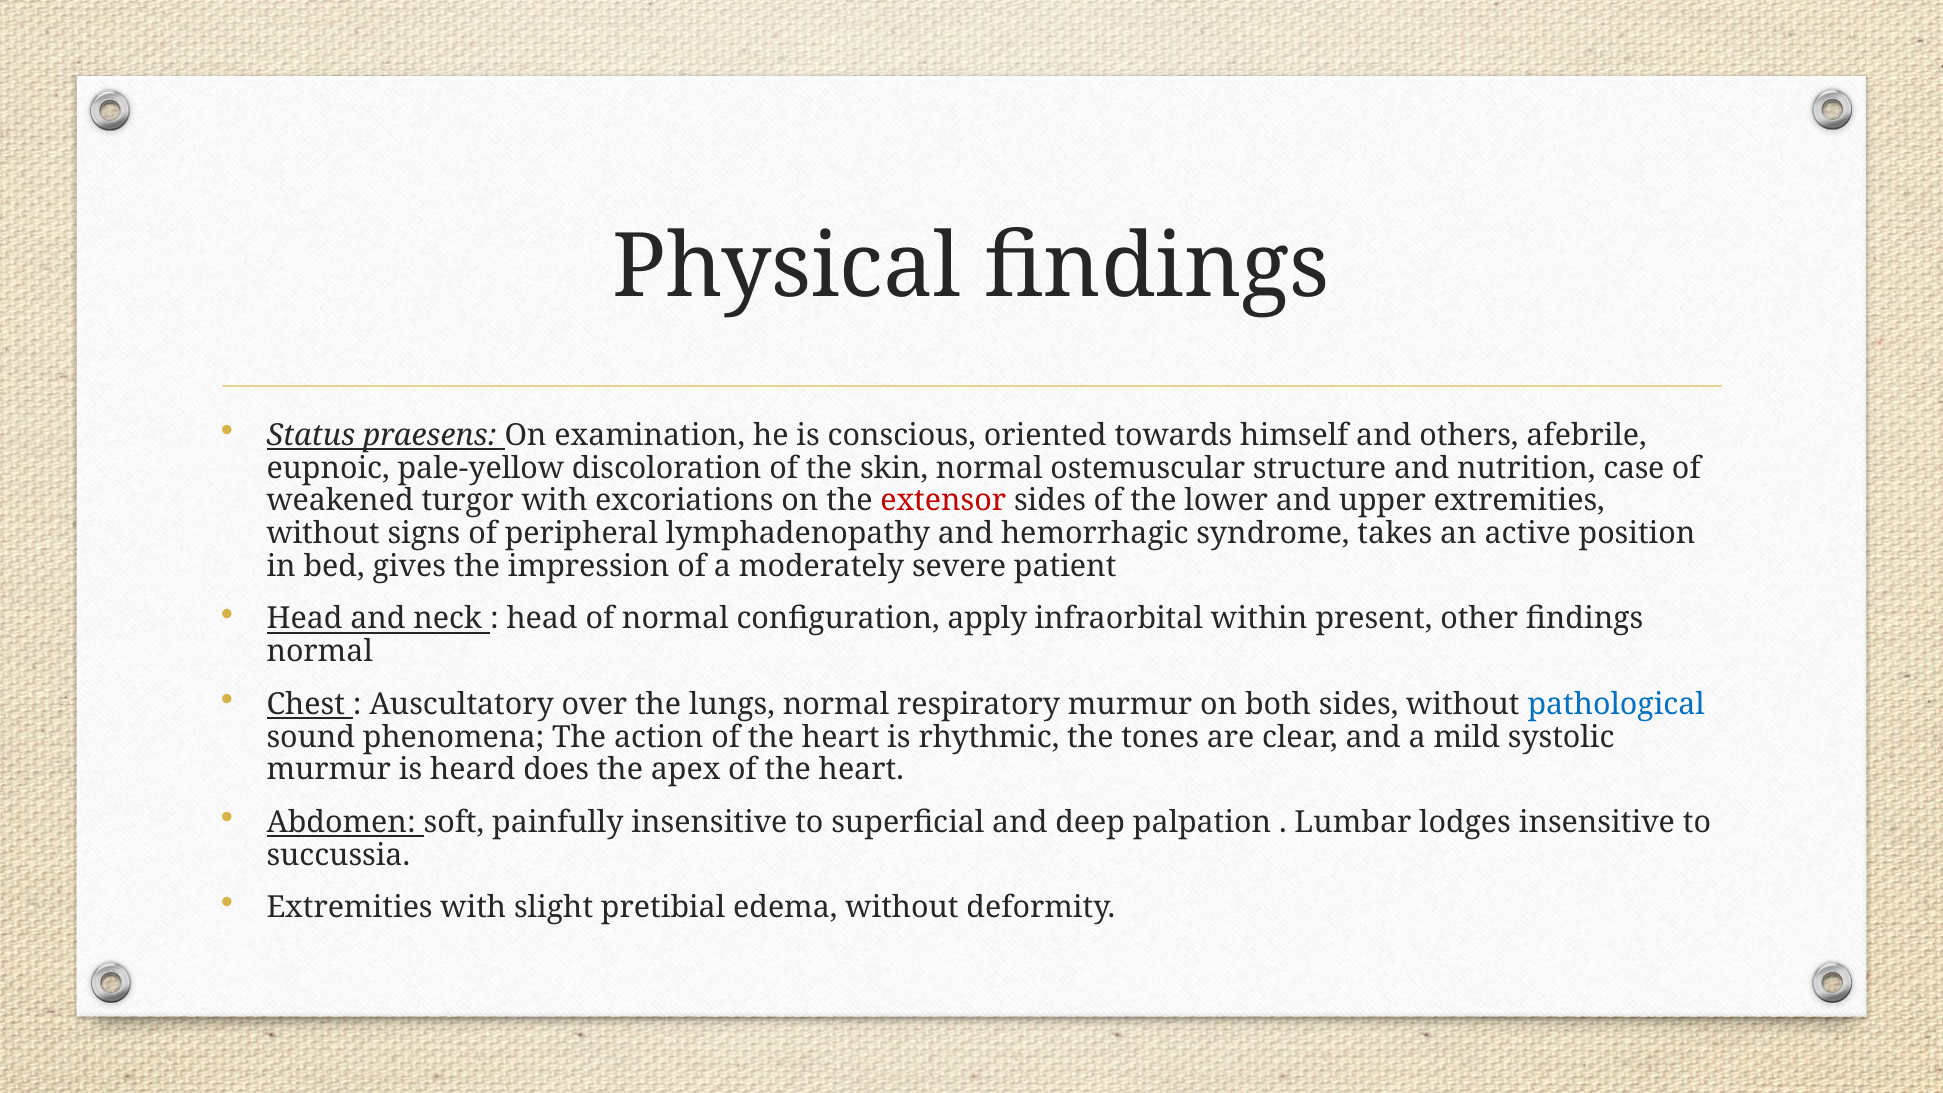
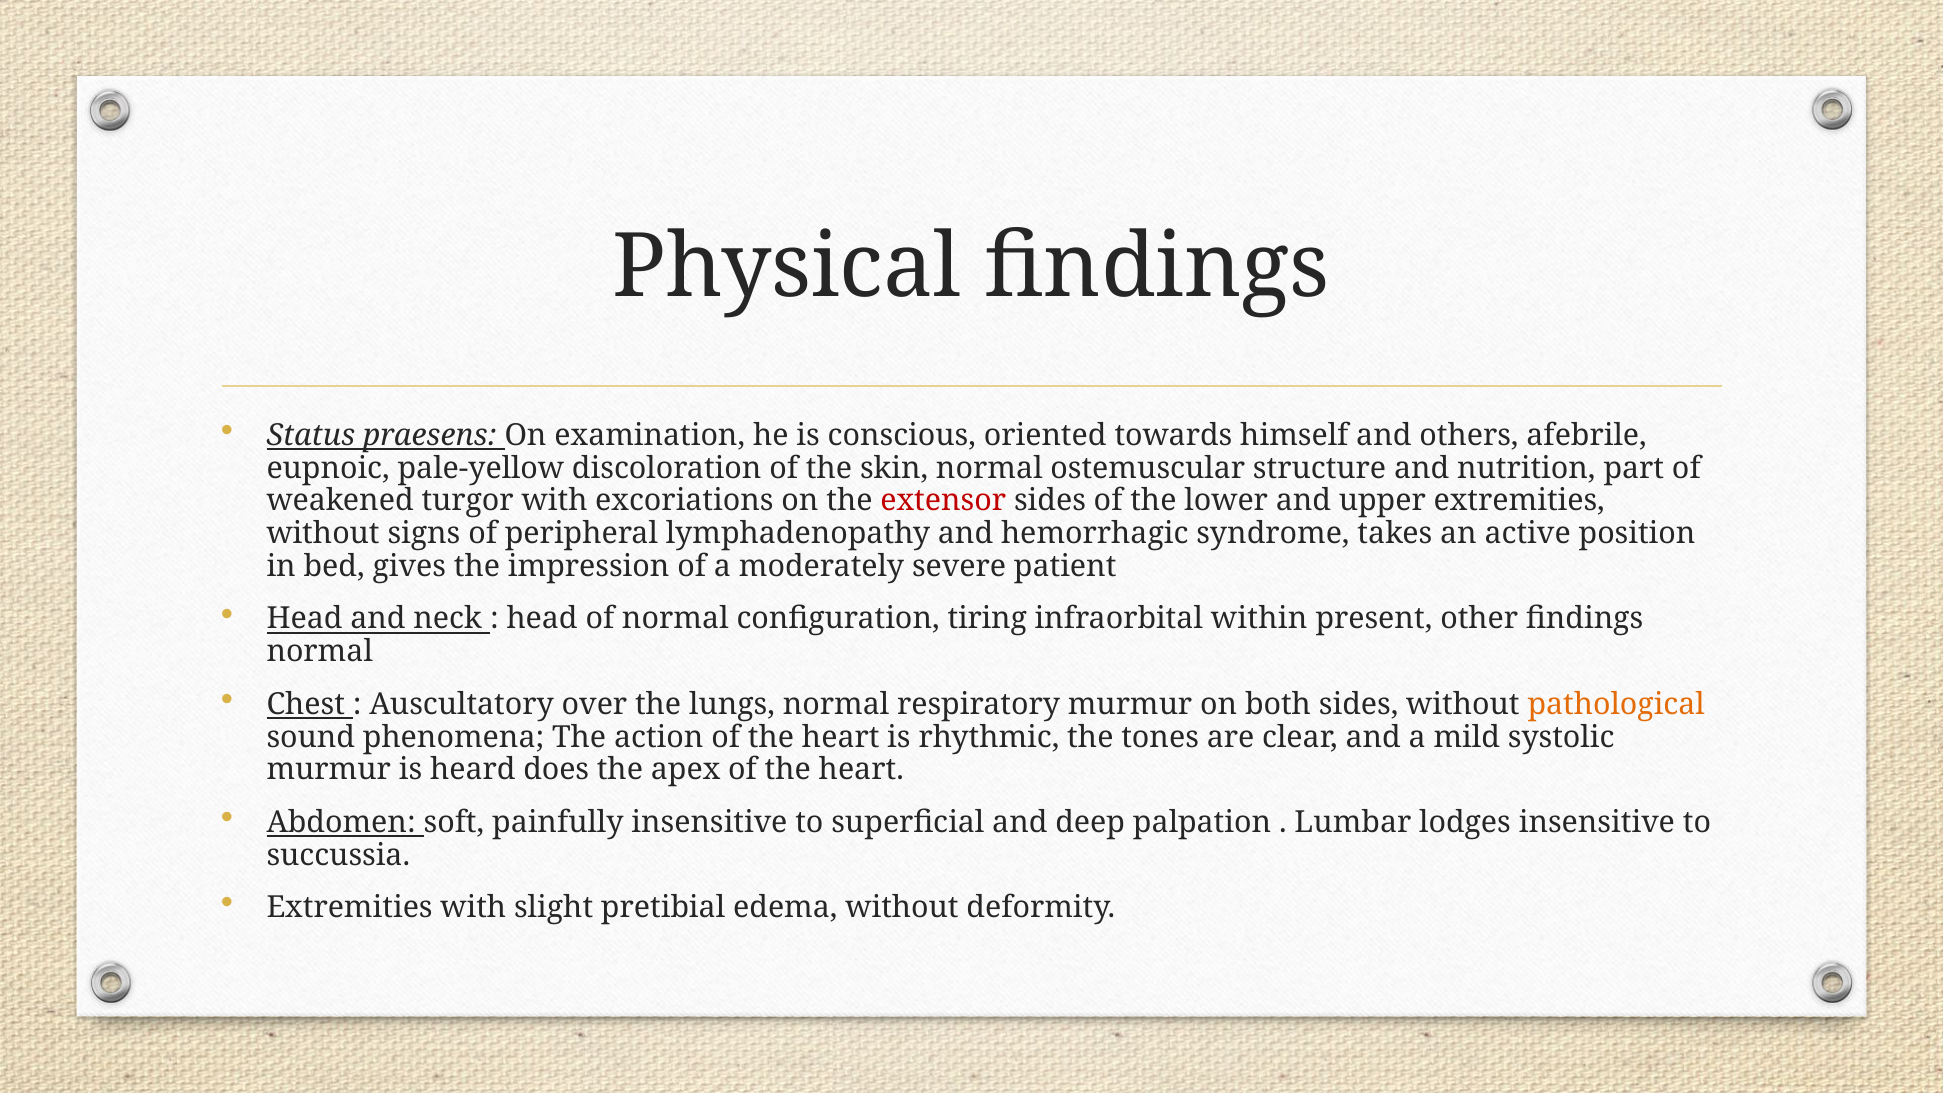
case: case -> part (1634, 468)
apply: apply -> tiring (987, 619)
pathological colour: blue -> orange (1616, 704)
